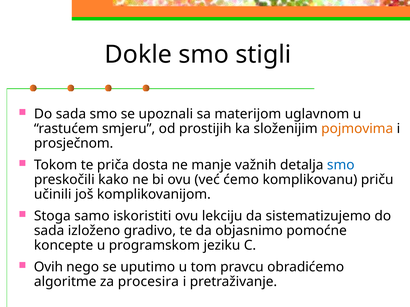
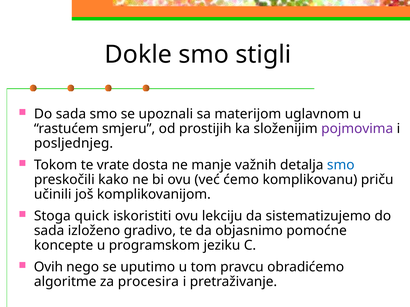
pojmovima colour: orange -> purple (357, 129)
prosječnom: prosječnom -> posljednjeg (74, 144)
priča: priča -> vrate (113, 165)
samo: samo -> quick (92, 216)
